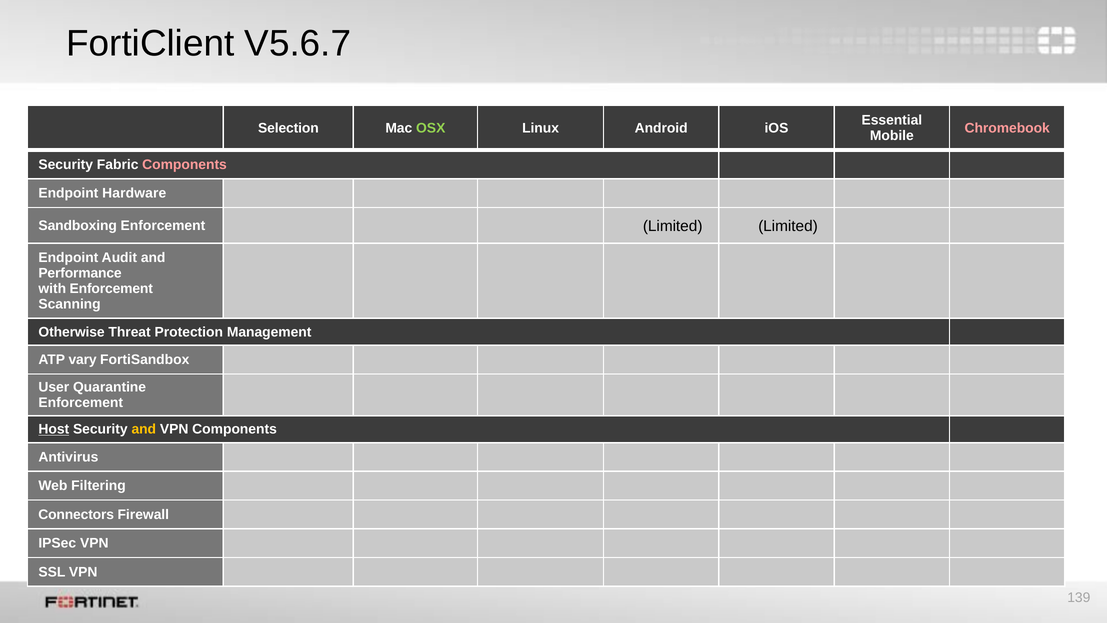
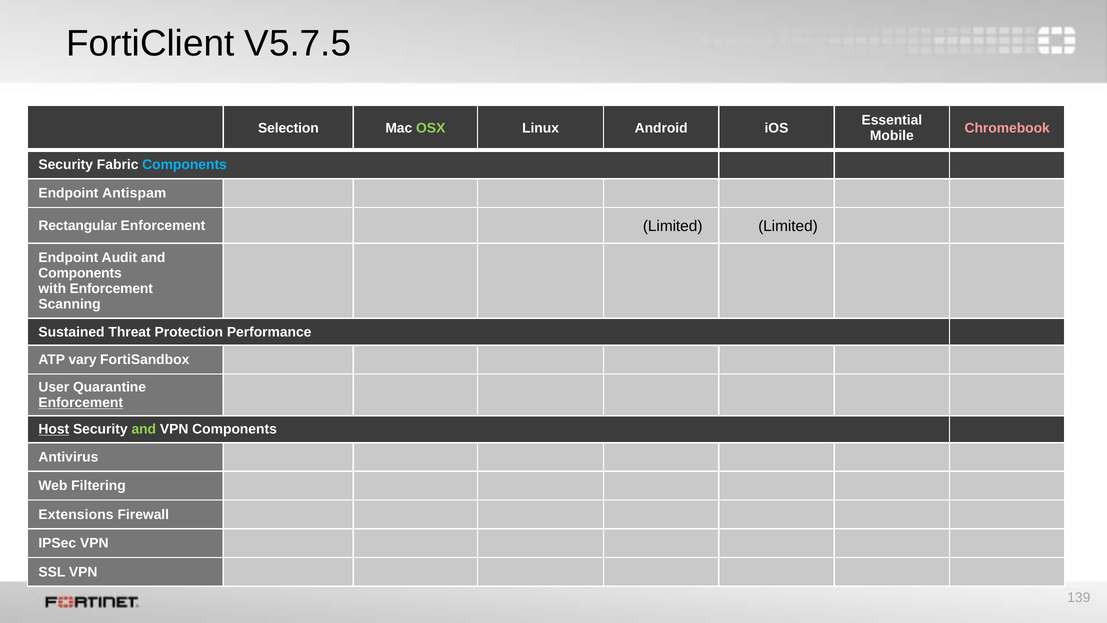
V5.6.7: V5.6.7 -> V5.7.5 (298, 43)
Components colour: pink -> light blue (185, 165)
Hardware: Hardware -> Antispam (134, 193)
Sandboxing: Sandboxing -> Rectangular (78, 226)
Performance: Performance -> Components (80, 273)
Otherwise: Otherwise -> Sustained (72, 332)
Management: Management -> Performance (269, 332)
Enforcement underline: none -> present (81, 403)
and colour: yellow -> light green (144, 429)
Connectors: Connectors -> Extensions (76, 514)
